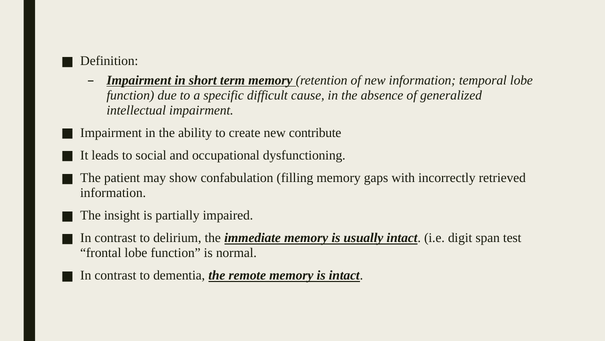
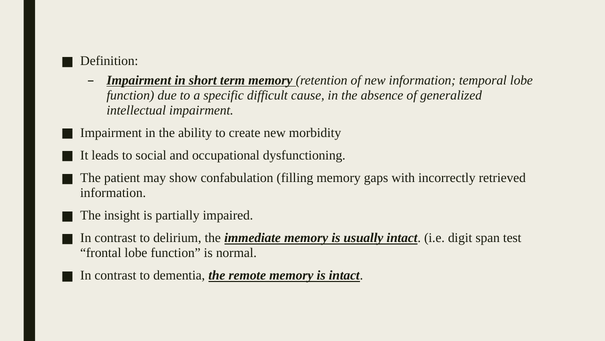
contribute: contribute -> morbidity (315, 133)
